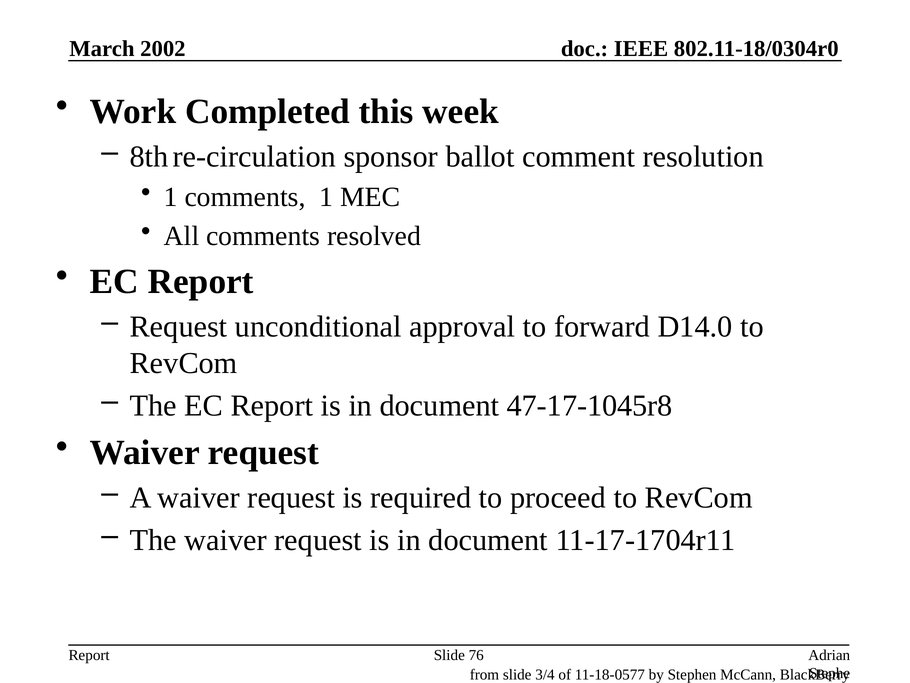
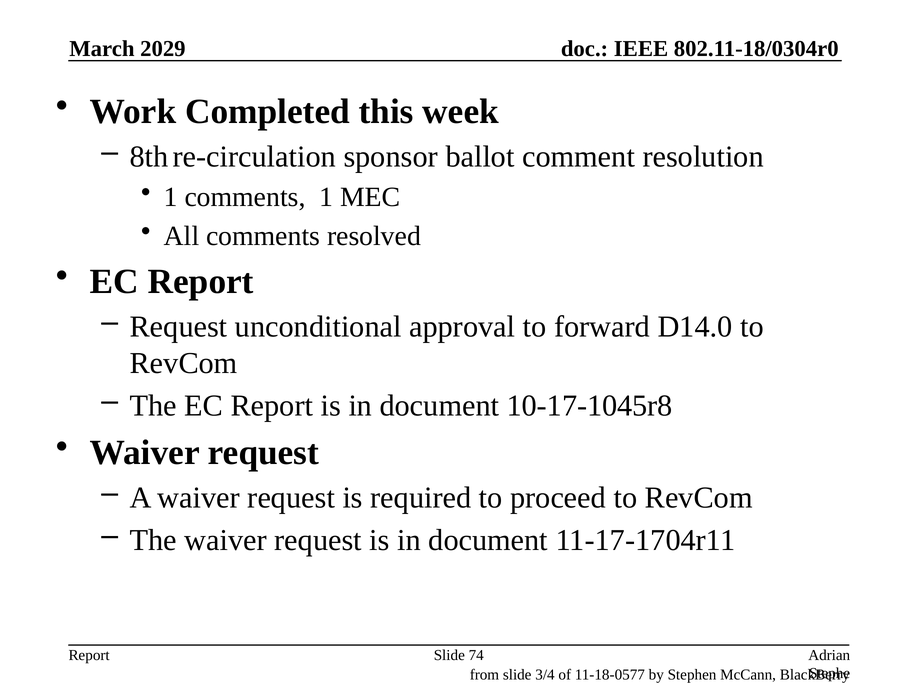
2002: 2002 -> 2029 (163, 49)
47-17-1045r8: 47-17-1045r8 -> 10-17-1045r8 (590, 405)
76: 76 -> 74 (476, 655)
